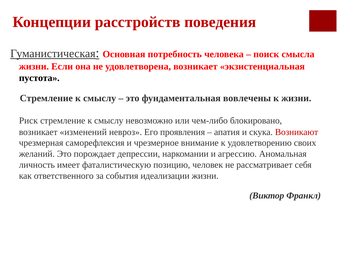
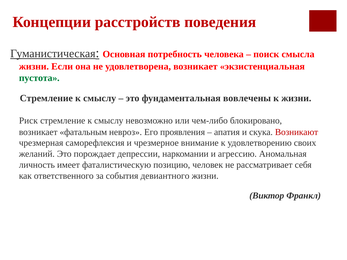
пустота colour: black -> green (39, 78)
изменений: изменений -> фатальным (83, 132)
идеализации: идеализации -> девиантного (165, 176)
